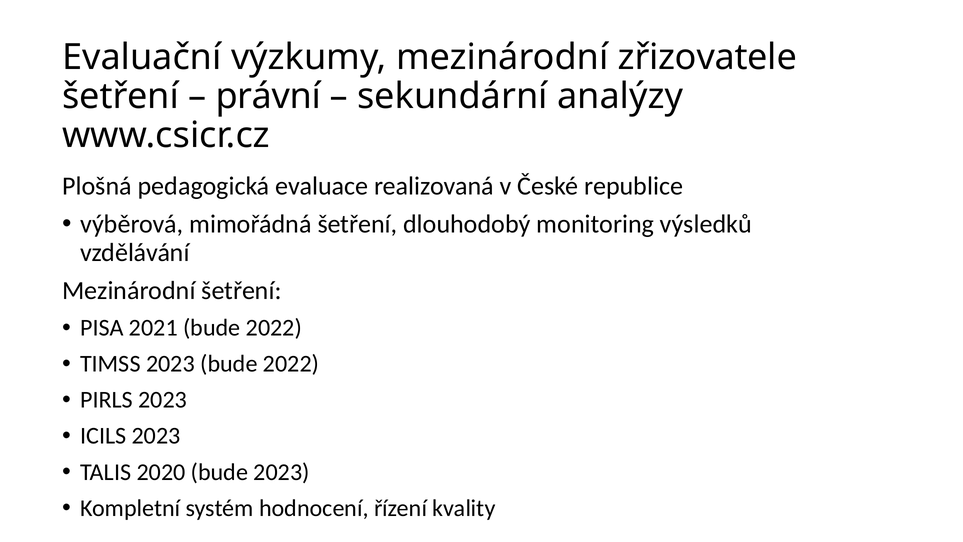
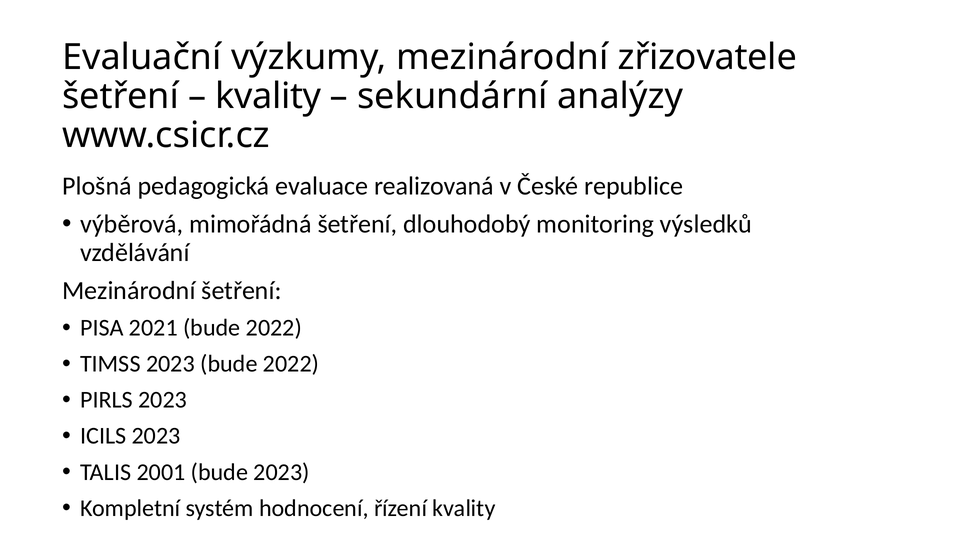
právní: právní -> kvality (268, 96)
2020: 2020 -> 2001 (161, 472)
